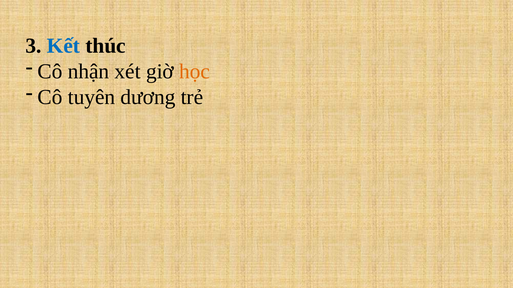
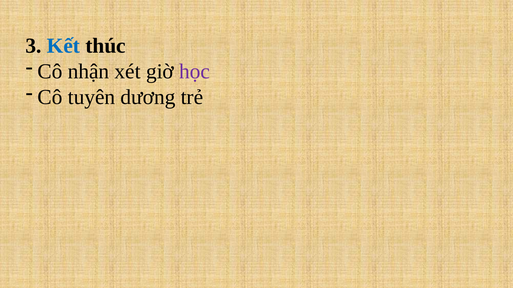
học colour: orange -> purple (195, 72)
